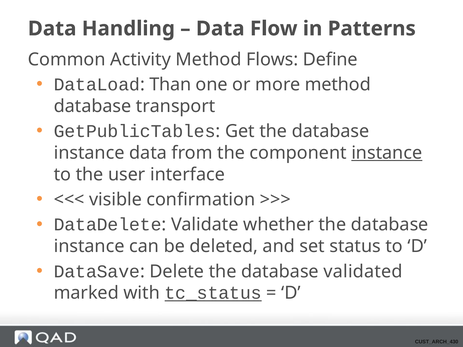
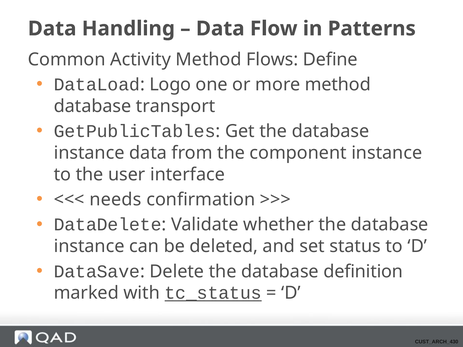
Than: Than -> Logo (170, 85)
instance underline: present -> none (387, 153)
visible: visible -> needs (115, 200)
validated: validated -> definition (363, 272)
